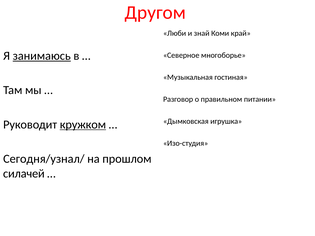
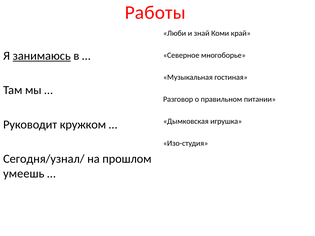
Другом: Другом -> Работы (155, 13)
кружком underline: present -> none (83, 125)
силачей: силачей -> умеешь (24, 174)
